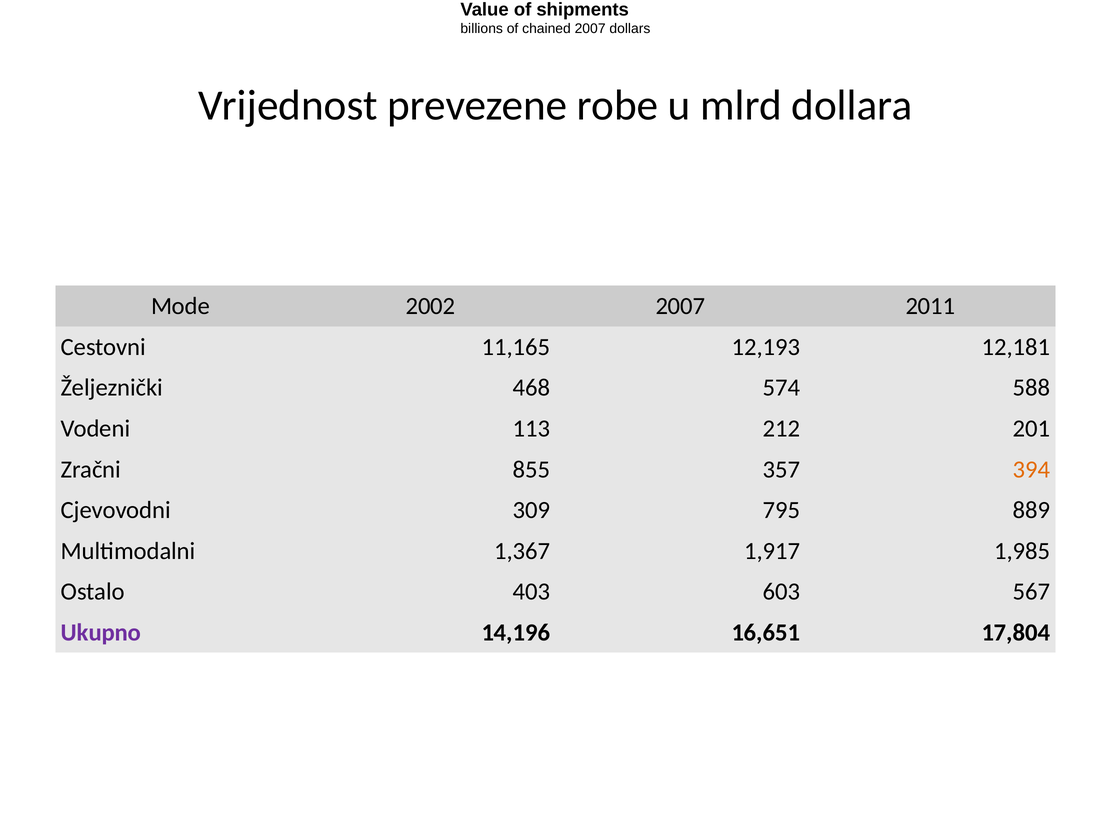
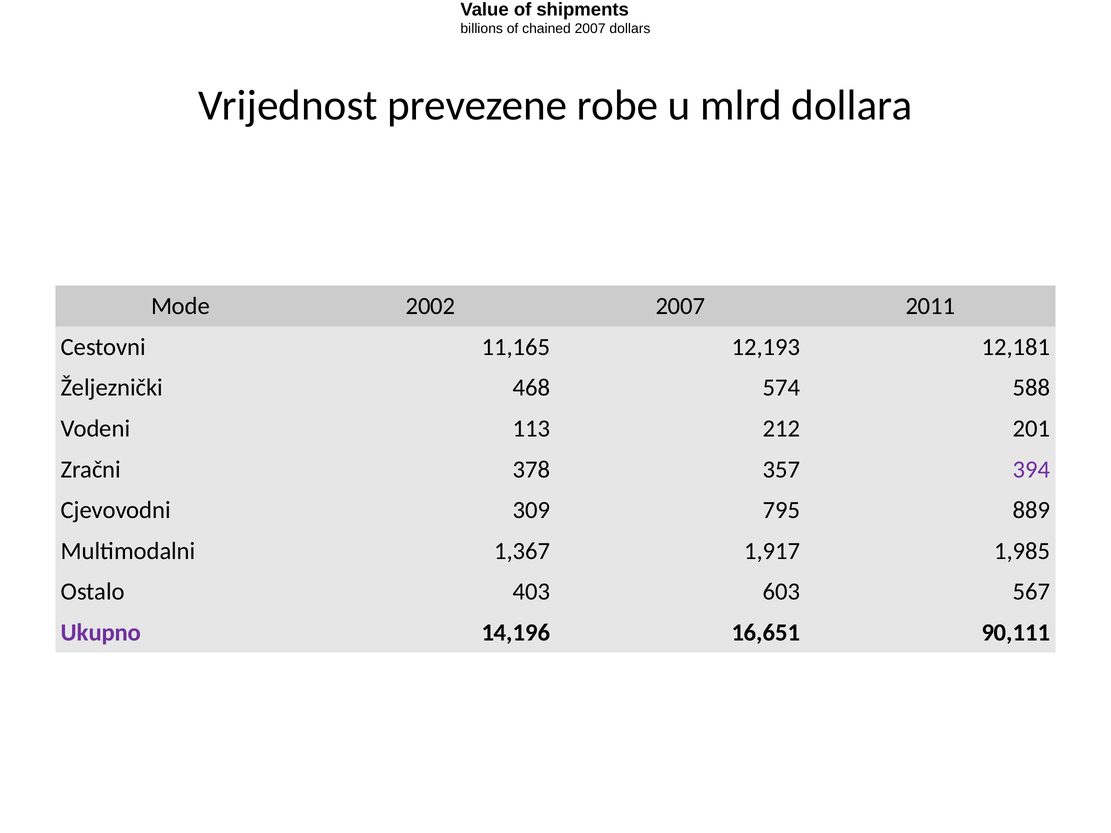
855: 855 -> 378 (532, 470)
394 colour: orange -> purple (1032, 470)
17,804: 17,804 -> 90,111 (1016, 633)
